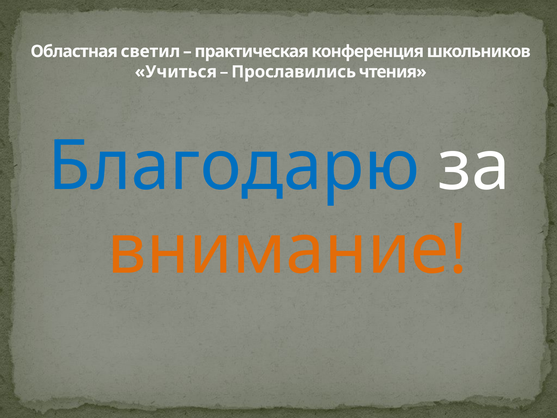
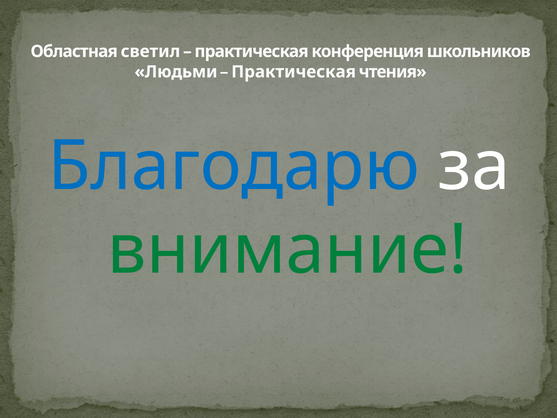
Учиться: Учиться -> Людьми (176, 72)
Прославились: Прославились -> Практическая (294, 72)
внимание colour: orange -> green (287, 250)
